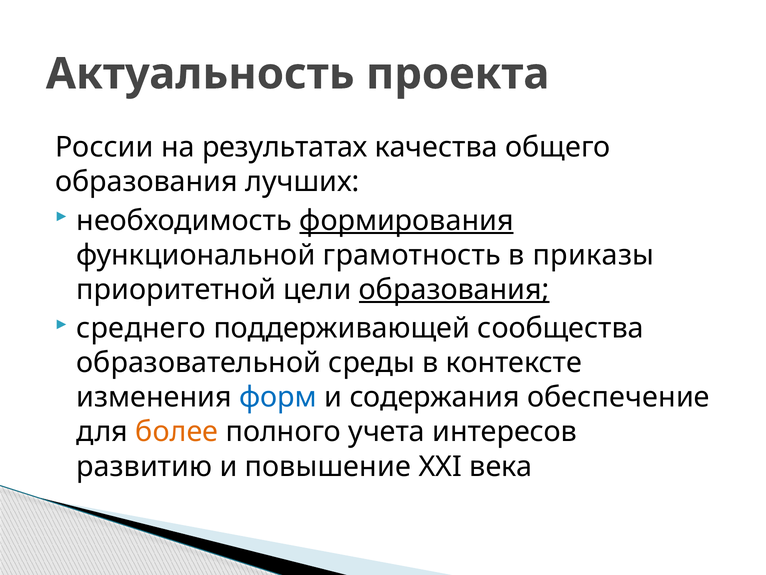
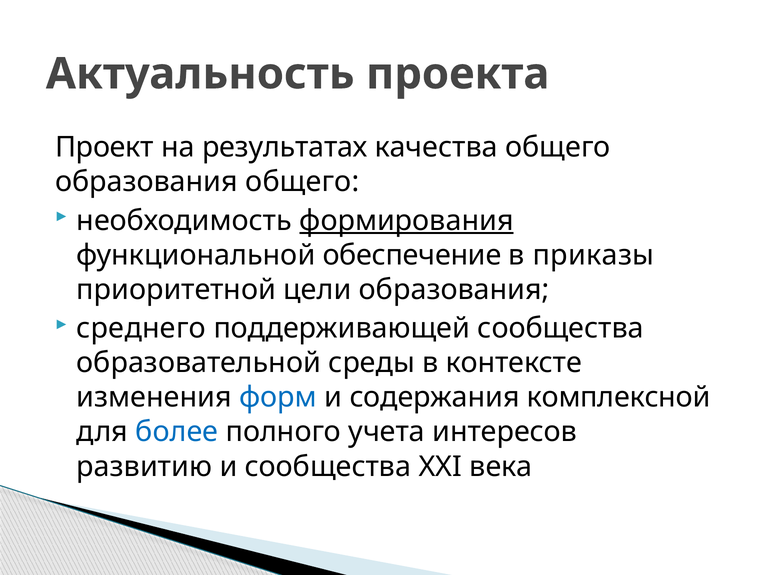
России: России -> Проект (104, 147)
образования лучших: лучших -> общего (302, 182)
грамотность: грамотность -> обеспечение (412, 255)
образования underline: present -> none (454, 289)
обеспечение: обеспечение -> комплексной (619, 397)
более colour: orange -> blue (177, 432)
и повышение: повышение -> сообщества (328, 466)
